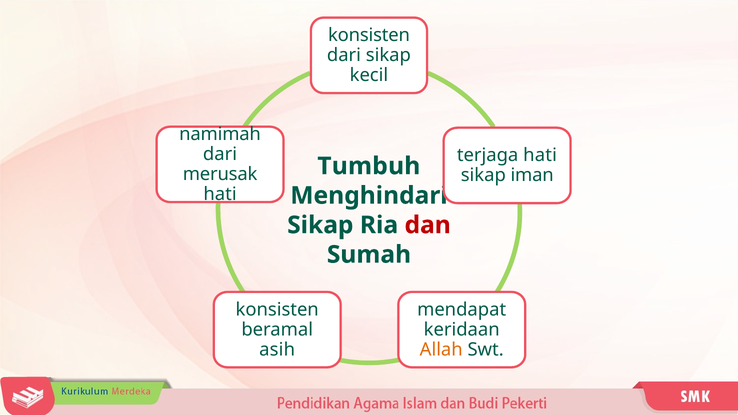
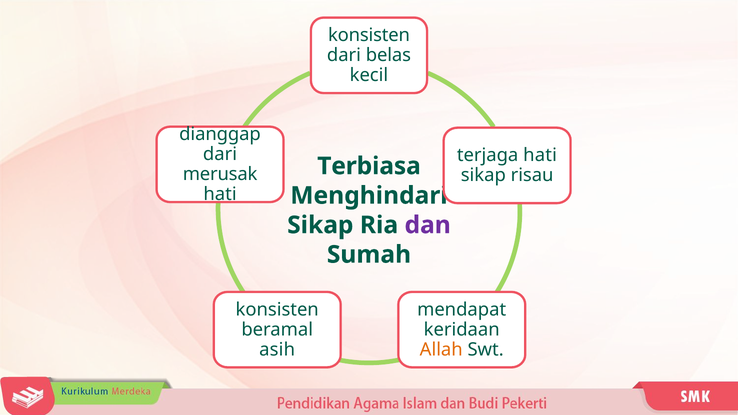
dari sikap: sikap -> belas (388, 55)
namimah: namimah -> dianggap (220, 134)
Tumbuh: Tumbuh -> Terbiasa (369, 166)
iman: iman -> risau (532, 175)
dan colour: red -> purple (428, 225)
